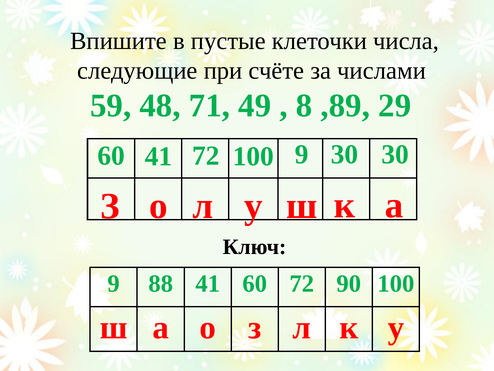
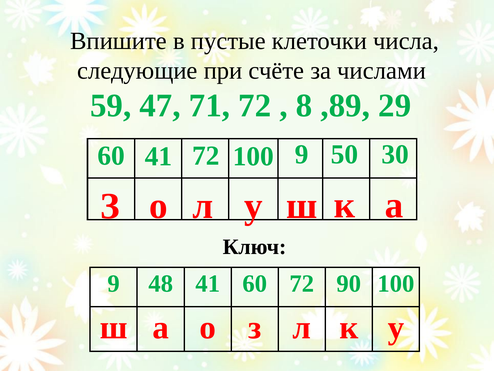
48: 48 -> 47 (160, 106)
71 49: 49 -> 72 (255, 106)
9 30: 30 -> 50 (345, 154)
88: 88 -> 48 (161, 283)
